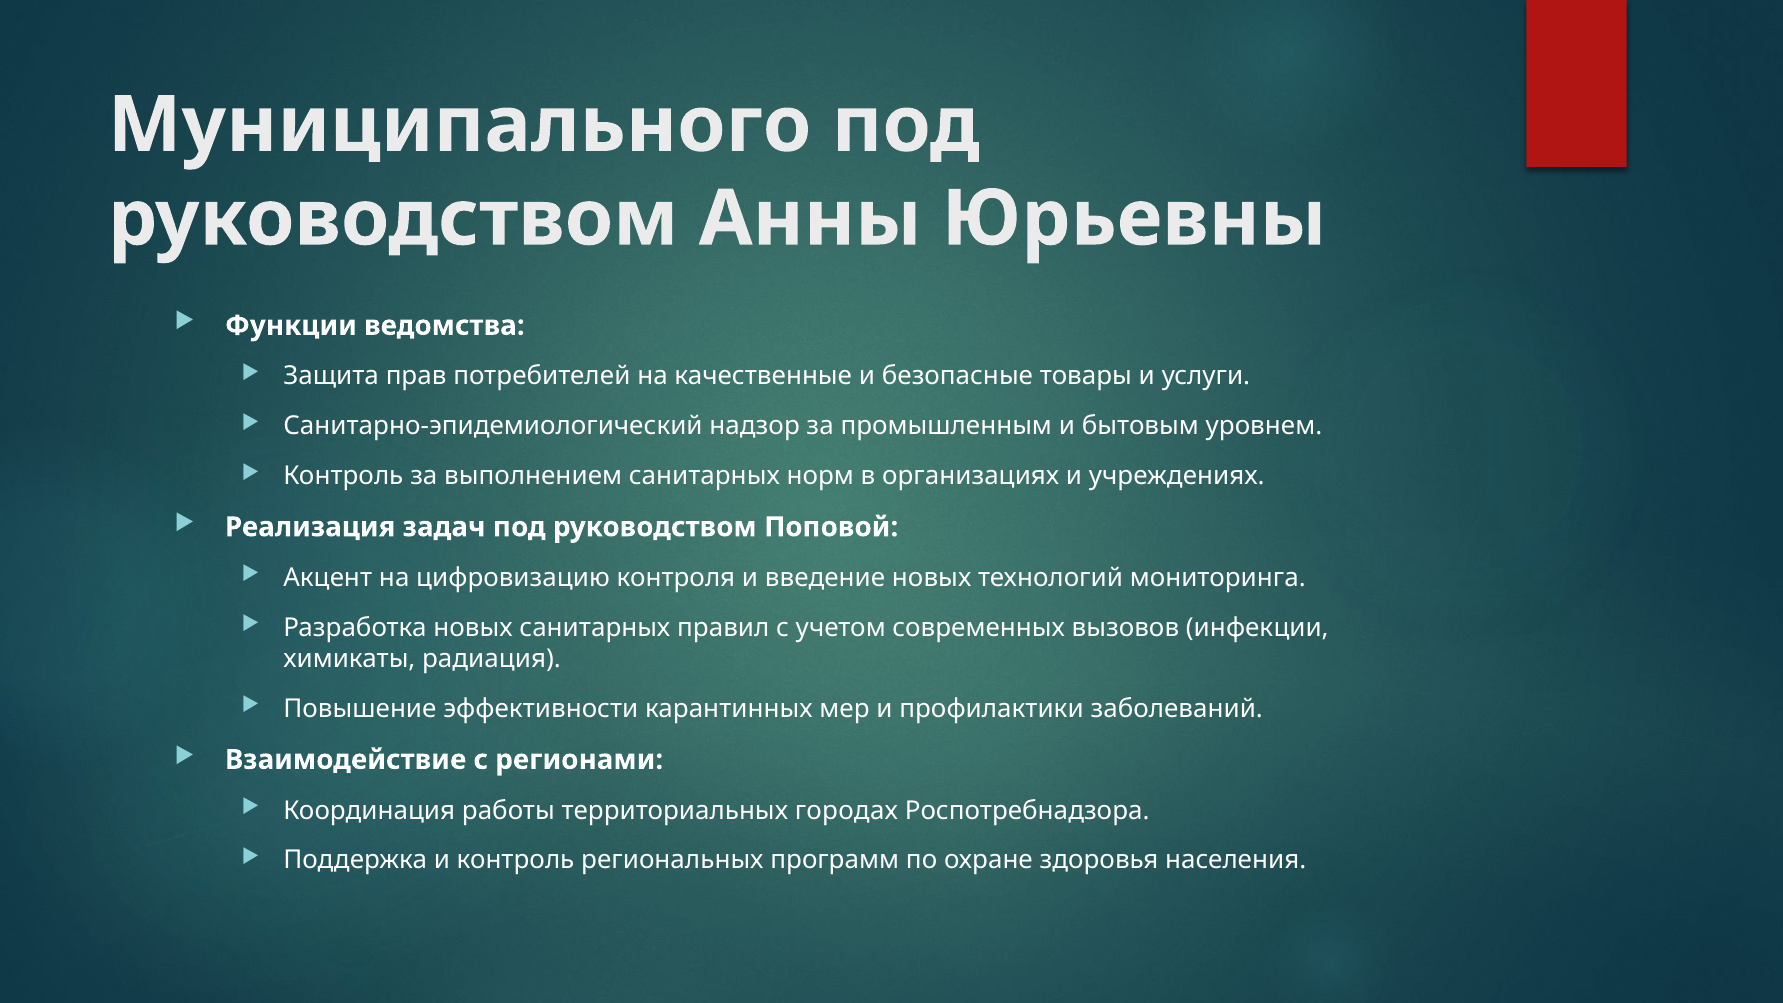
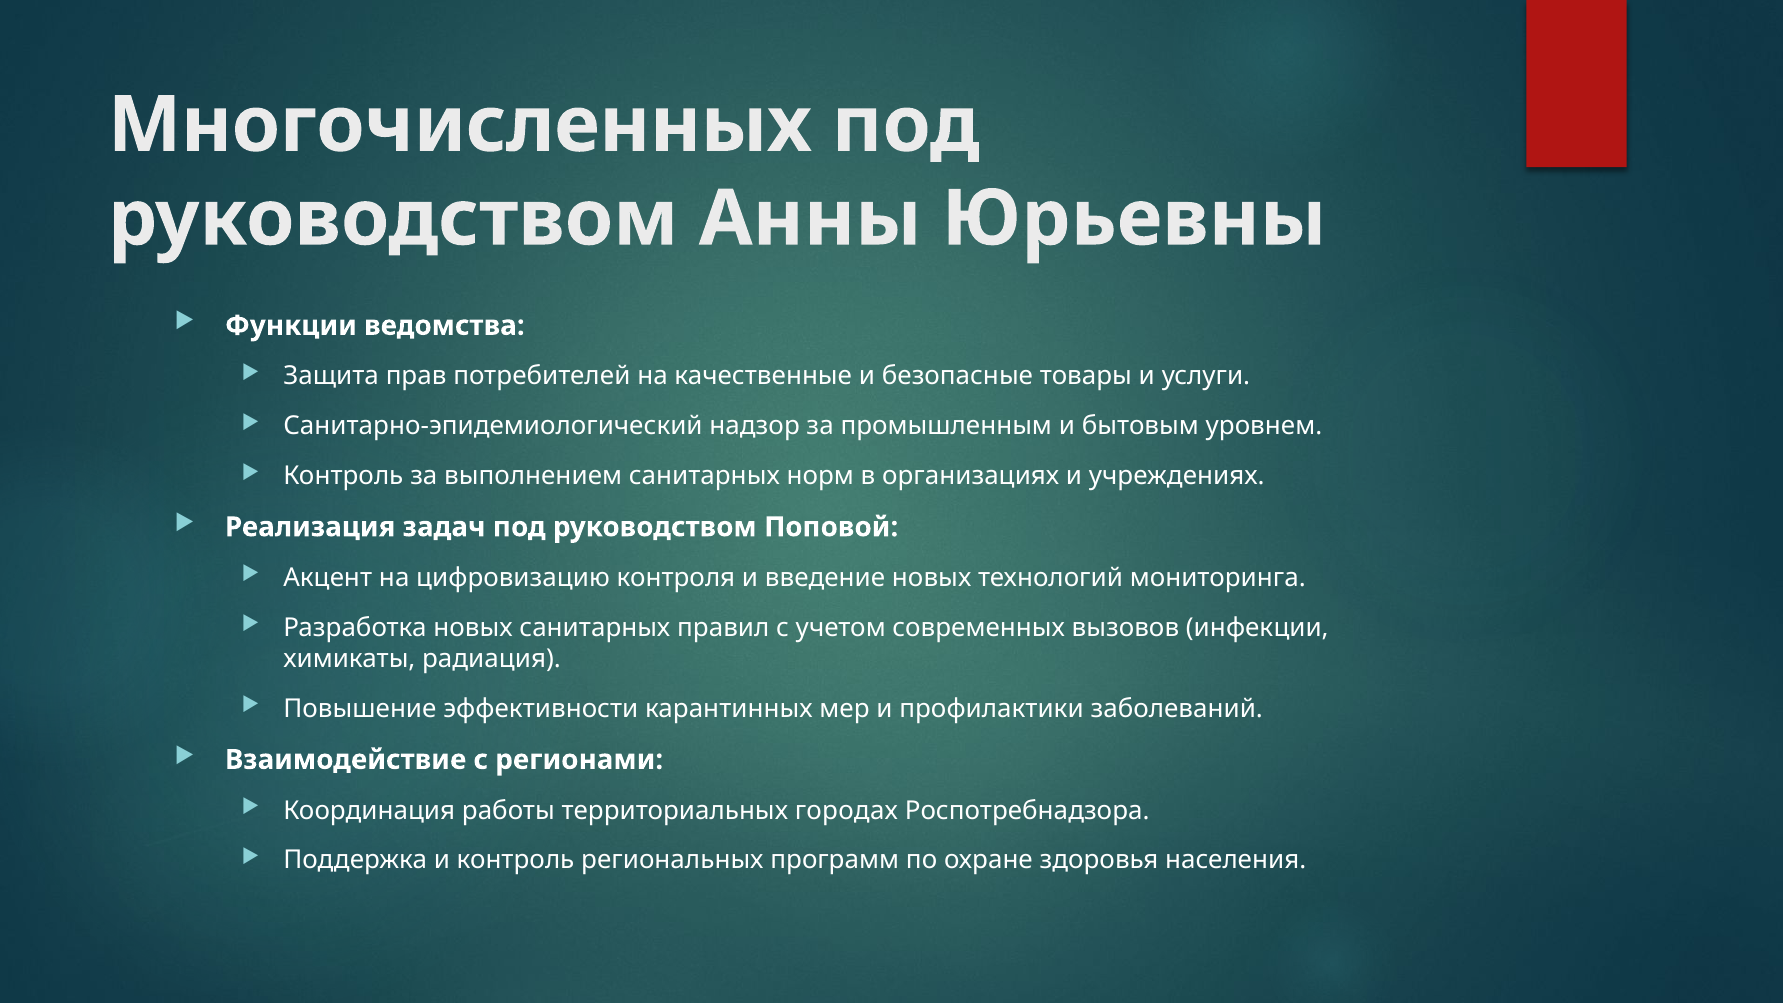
Муниципального: Муниципального -> Многочисленных (460, 125)
